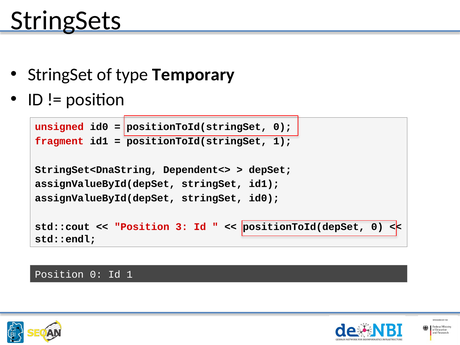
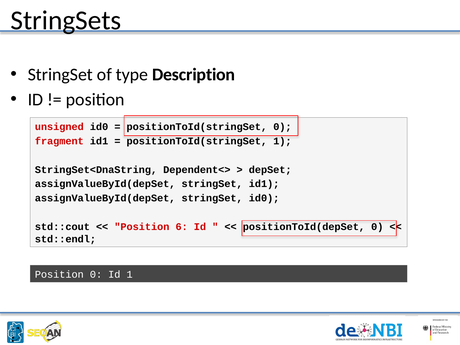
Temporary: Temporary -> Description (194, 75)
3: 3 -> 6 (182, 227)
